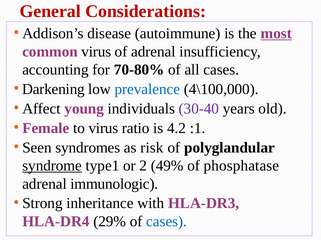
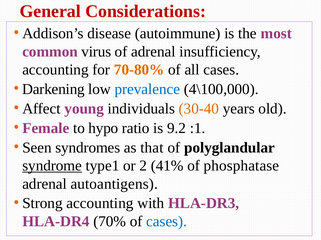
most underline: present -> none (276, 34)
70-80% colour: black -> orange (139, 70)
30-40 colour: purple -> orange (199, 109)
to virus: virus -> hypo (103, 128)
4.2: 4.2 -> 9.2 (177, 128)
risk: risk -> that (152, 148)
49%: 49% -> 41% (167, 166)
immunologic: immunologic -> autoantigens (114, 184)
Strong inheritance: inheritance -> accounting (100, 204)
29%: 29% -> 70% (110, 222)
